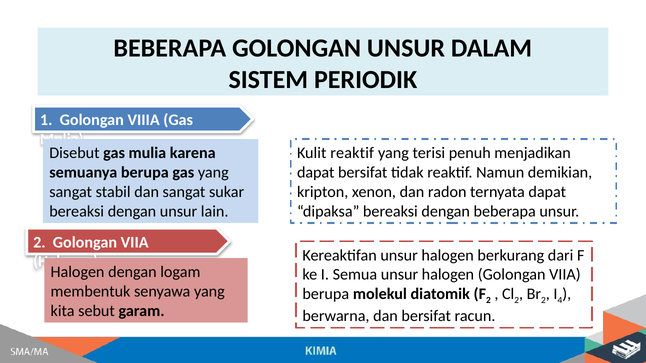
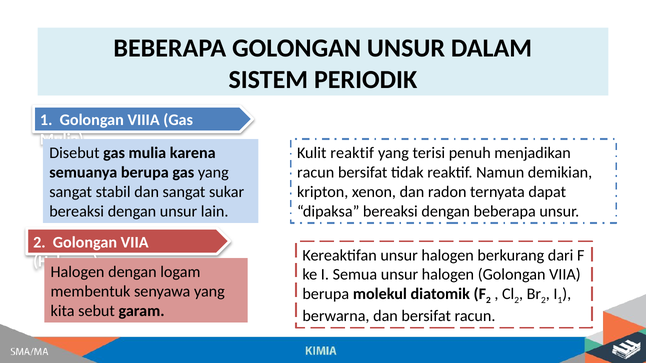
dapat: dapat -> racun (316, 173)
I 4: 4 -> 1 (560, 301)
